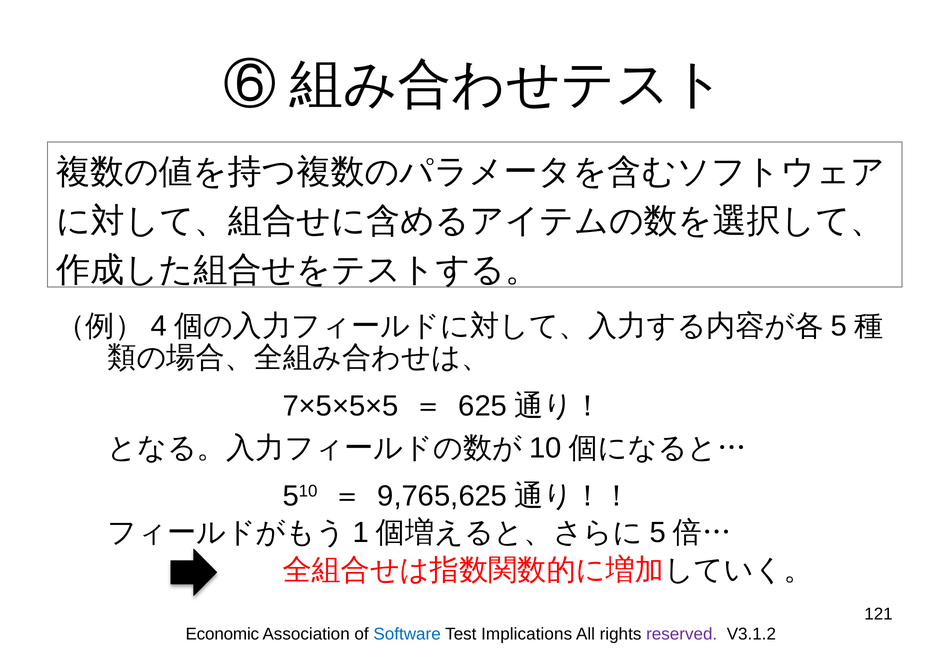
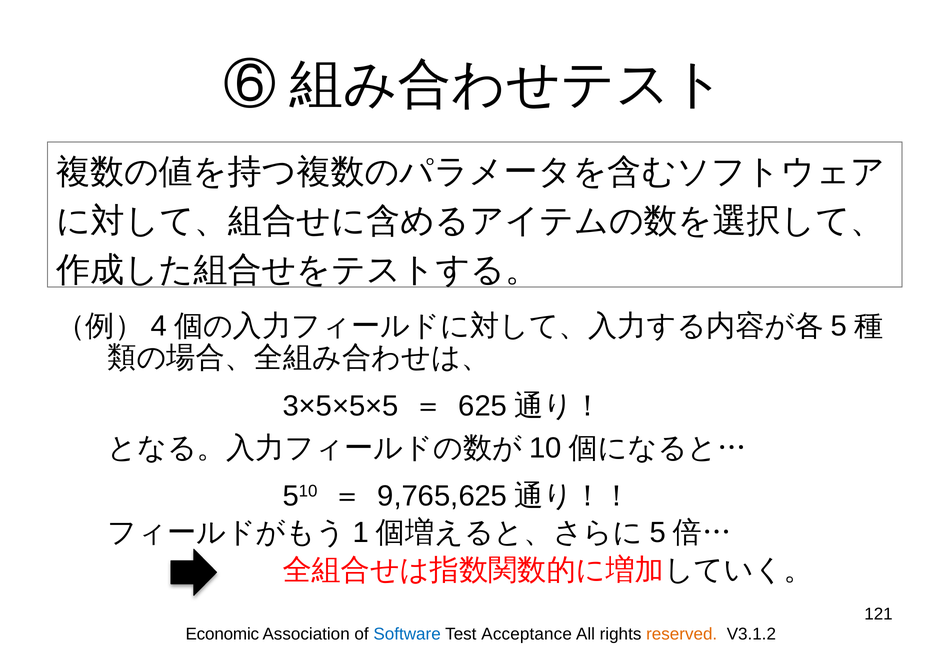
7×5×5×5: 7×5×5×5 -> 3×5×5×5 (341, 406)
Implications: Implications -> Acceptance (527, 634)
reserved colour: purple -> orange (682, 634)
